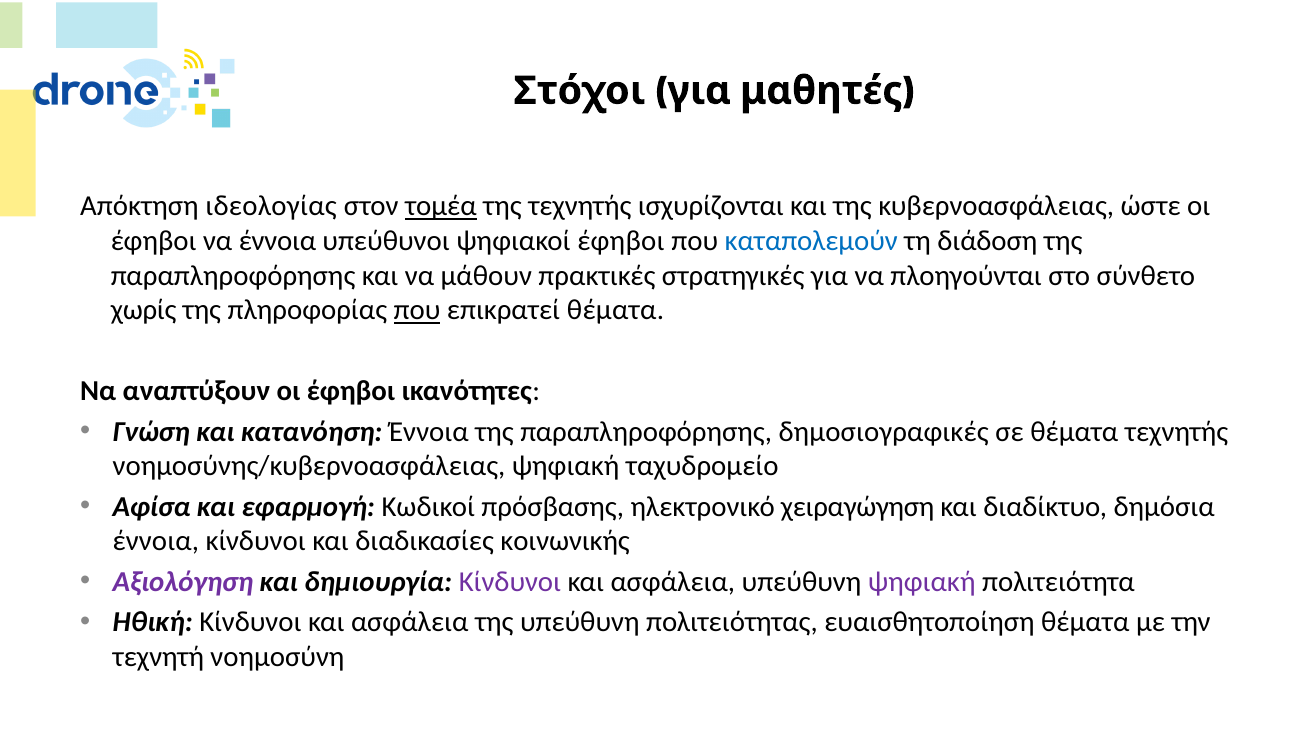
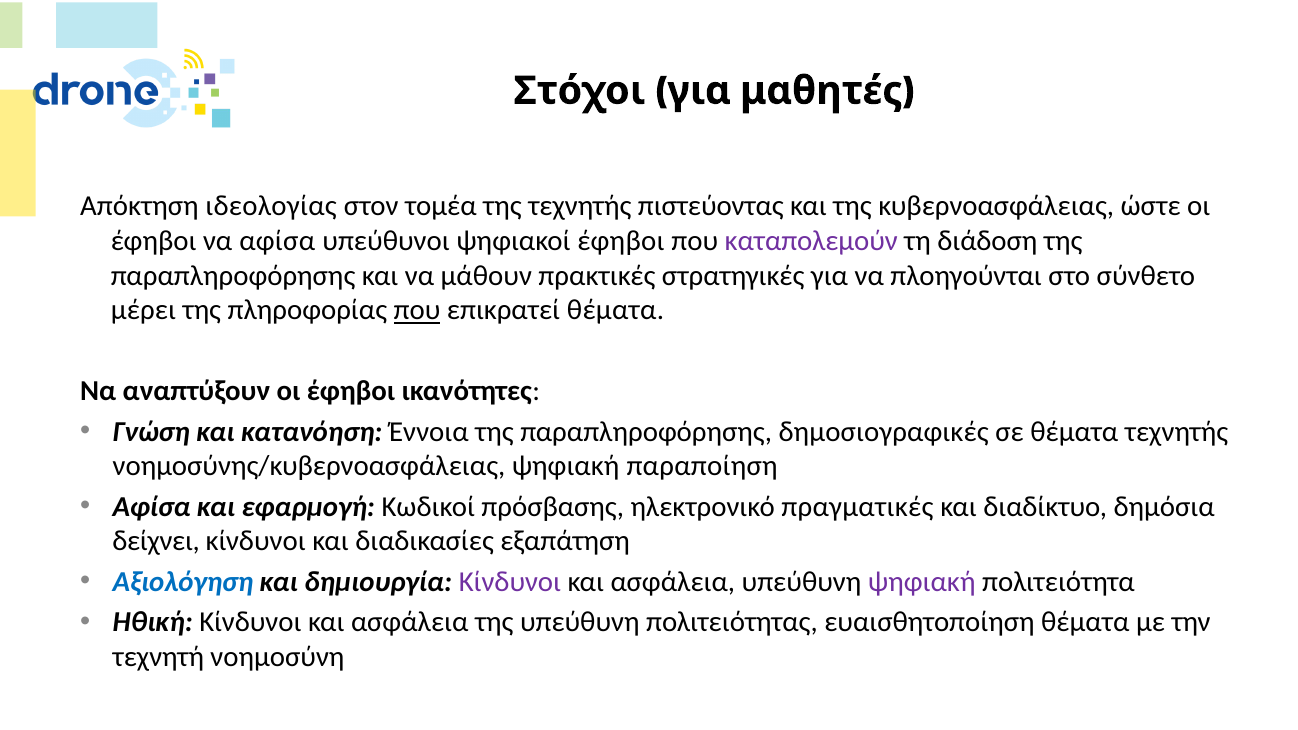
τομέα underline: present -> none (441, 206)
ισχυρίζονται: ισχυρίζονται -> πιστεύοντας (711, 206)
να έννοια: έννοια -> αφίσα (277, 241)
καταπολεμούν colour: blue -> purple (811, 241)
χωρίς: χωρίς -> μέρει (143, 310)
ταχυδρομείο: ταχυδρομείο -> παραποίηση (702, 466)
χειραγώγηση: χειραγώγηση -> πραγματικές (857, 507)
έννοια: έννοια -> δείχνει (156, 541)
κοινωνικής: κοινωνικής -> εξαπάτηση (565, 541)
Αξιολόγηση colour: purple -> blue (183, 582)
